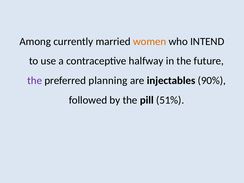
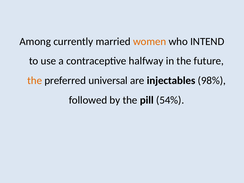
the colour: purple -> orange (35, 81)
planning: planning -> universal (108, 81)
90%: 90% -> 98% (212, 81)
51%: 51% -> 54% (170, 100)
